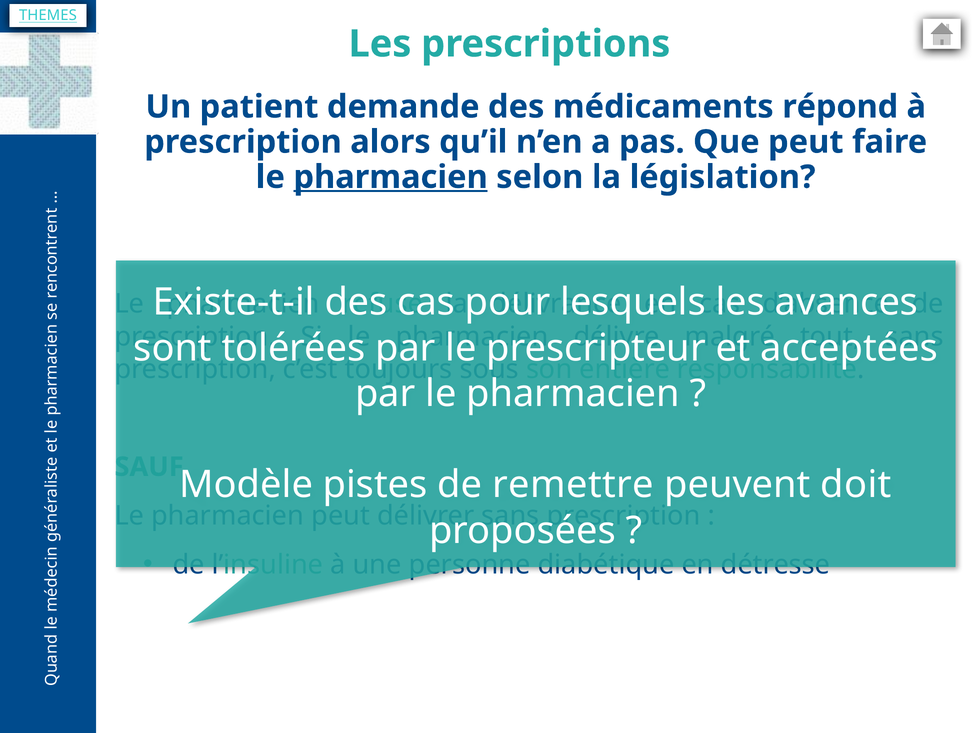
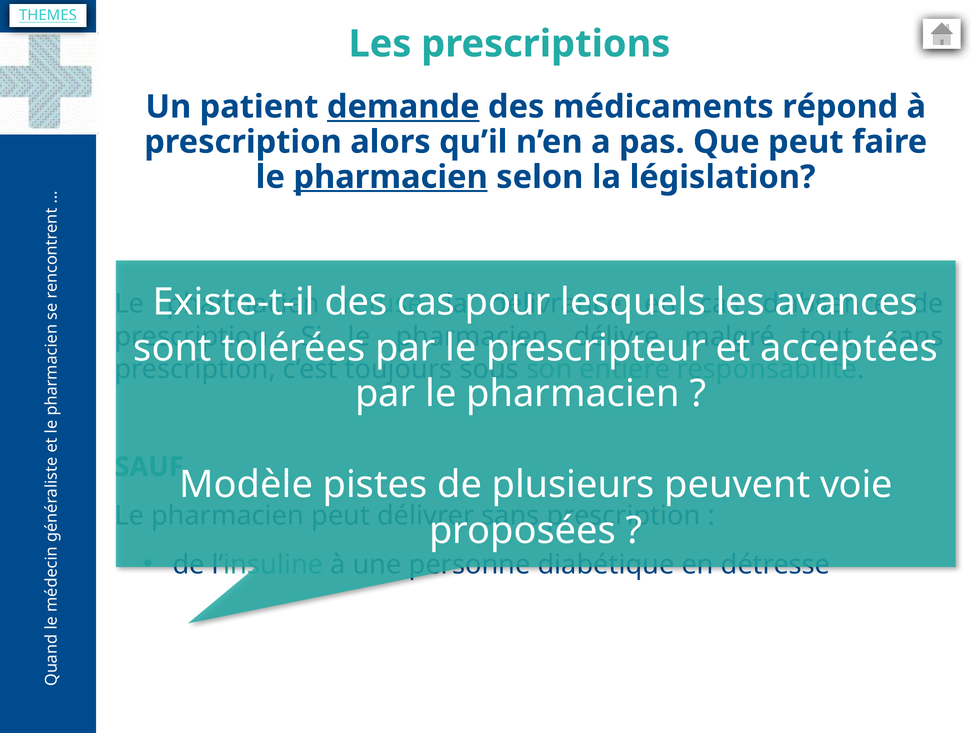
demande underline: none -> present (403, 107)
remettre: remettre -> plusieurs (573, 485)
doit: doit -> voie (856, 485)
